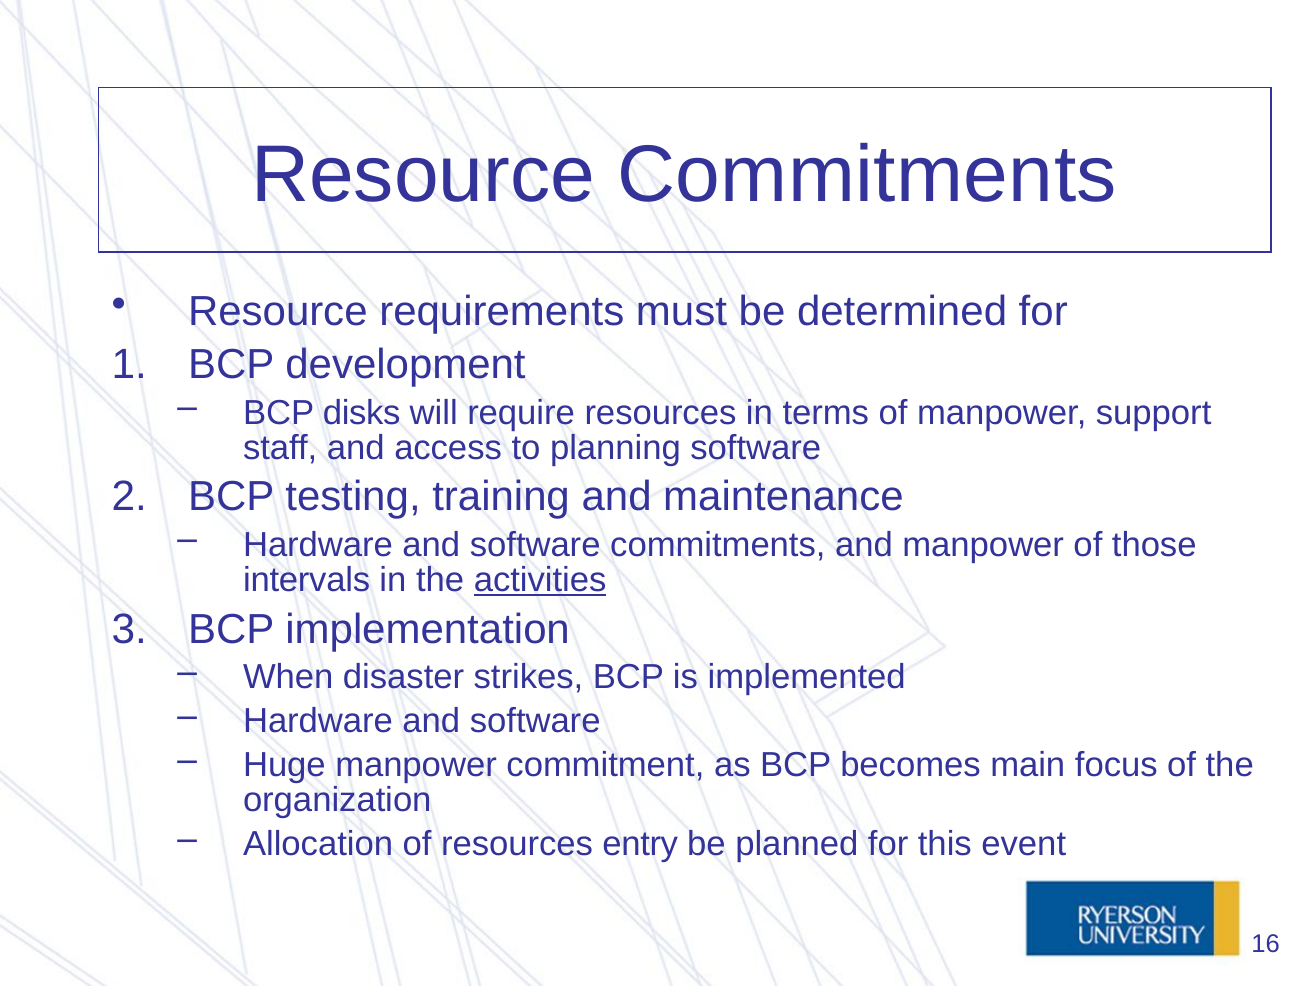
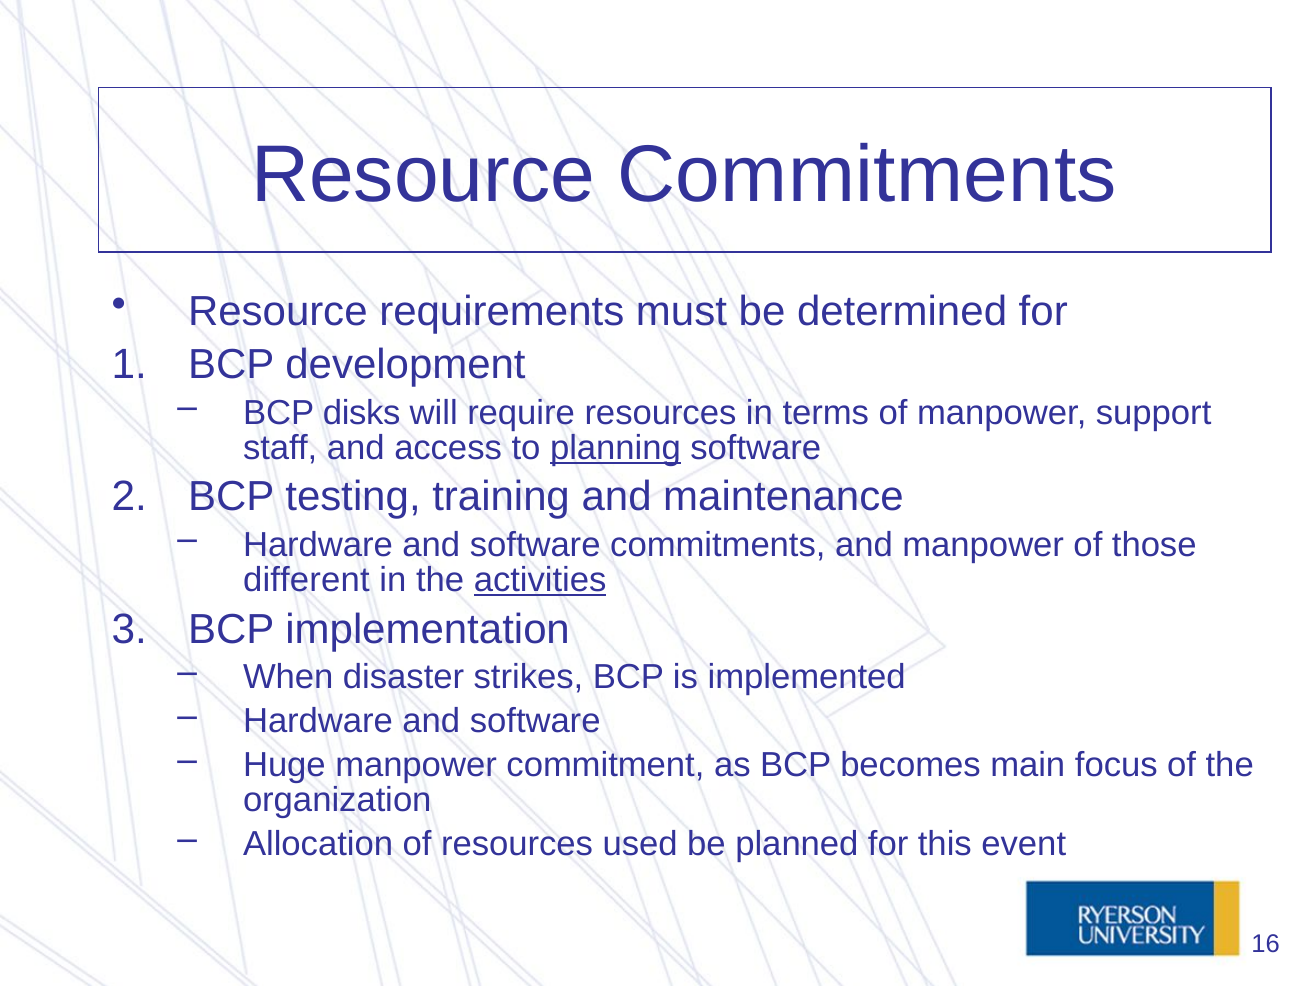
planning underline: none -> present (615, 448)
intervals: intervals -> different (306, 580)
entry: entry -> used (640, 844)
